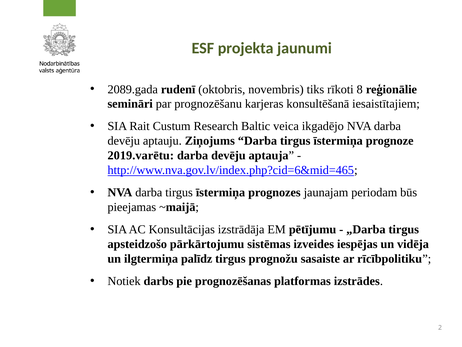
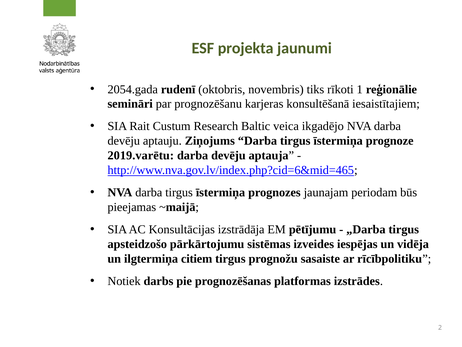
2089.gada: 2089.gada -> 2054.gada (133, 89)
8: 8 -> 1 (360, 89)
palīdz: palīdz -> citiem (197, 258)
